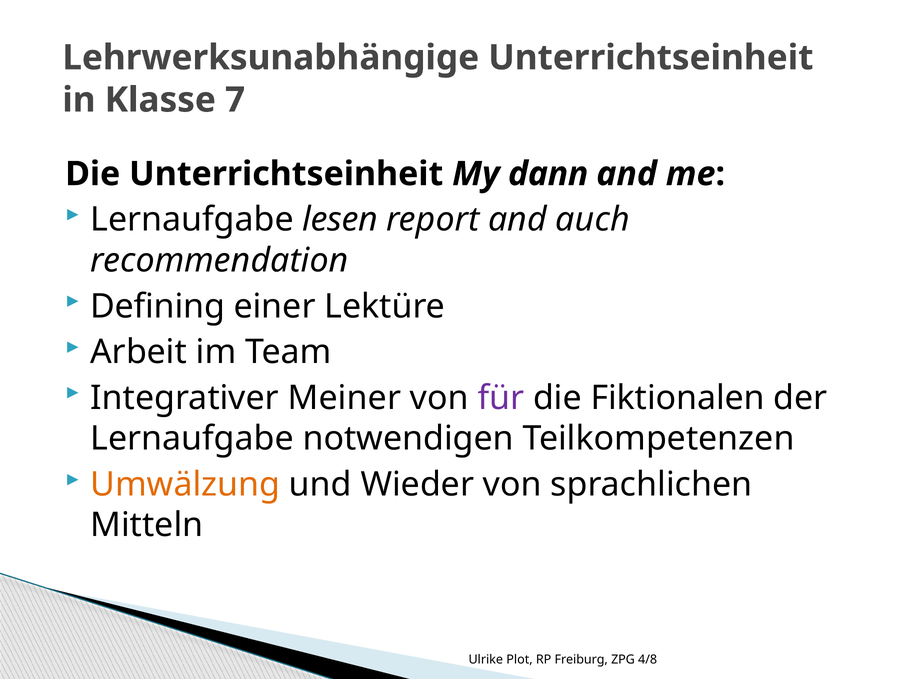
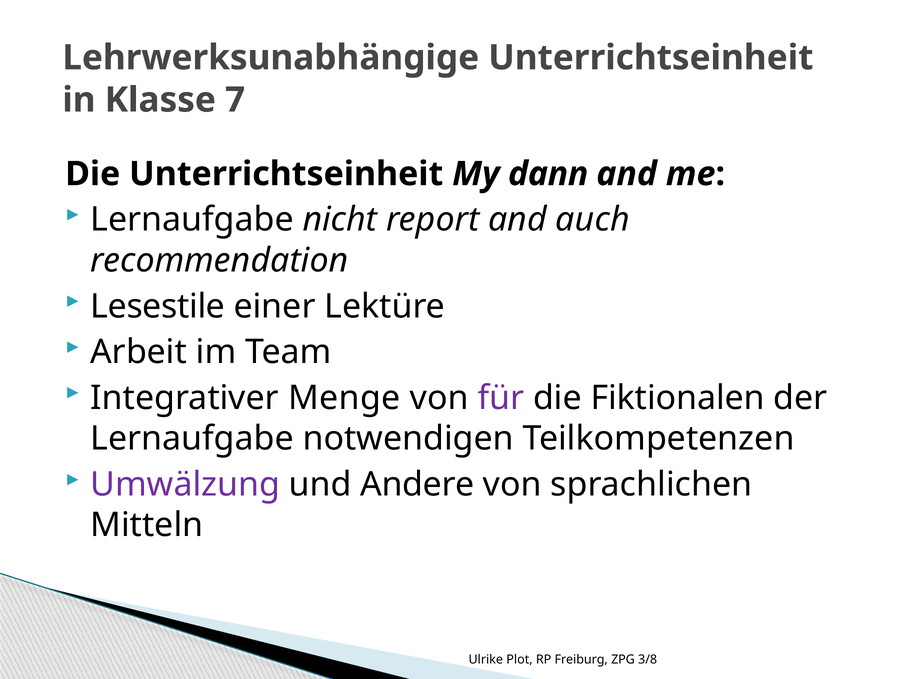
lesen: lesen -> nicht (340, 220)
Defining: Defining -> Lesestile (158, 306)
Meiner: Meiner -> Menge (344, 398)
Umwälzung colour: orange -> purple (185, 484)
Wieder: Wieder -> Andere (417, 484)
4/8: 4/8 -> 3/8 (648, 659)
